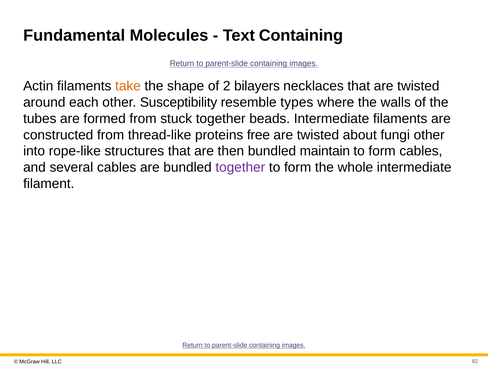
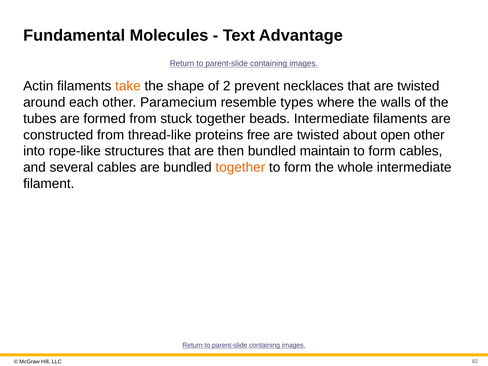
Text Containing: Containing -> Advantage (301, 36)
bilayers: bilayers -> prevent (257, 86)
Susceptibility: Susceptibility -> Paramecium (178, 102)
fungi: fungi -> open (395, 135)
together colour: purple -> orange (240, 167)
